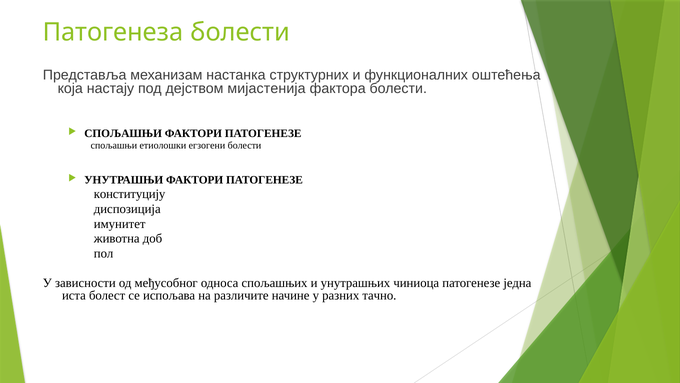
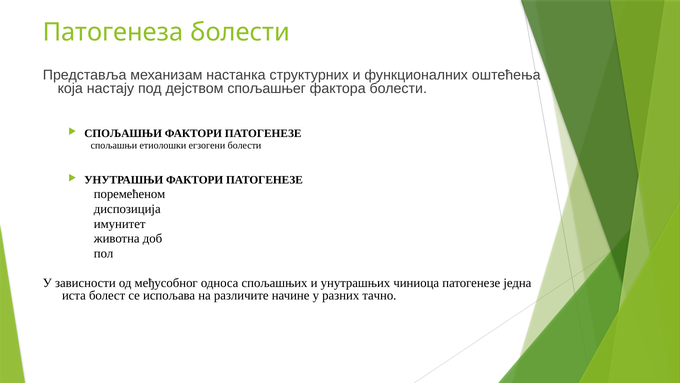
мијастенија: мијастенија -> спољашњег (267, 89)
конституцију: конституцију -> поремећеном (130, 194)
